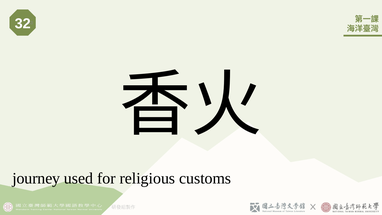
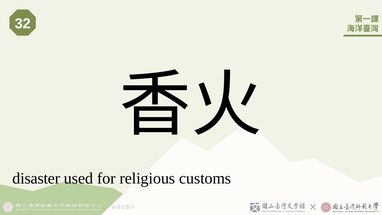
journey: journey -> disaster (36, 178)
